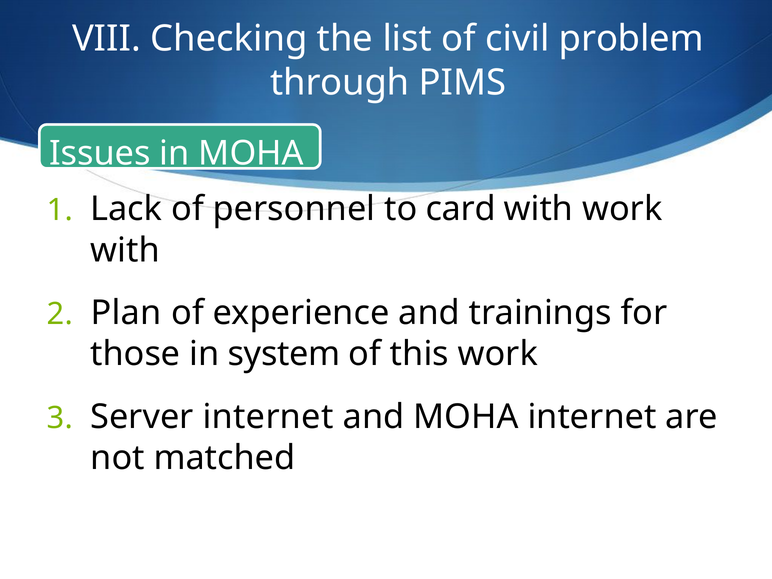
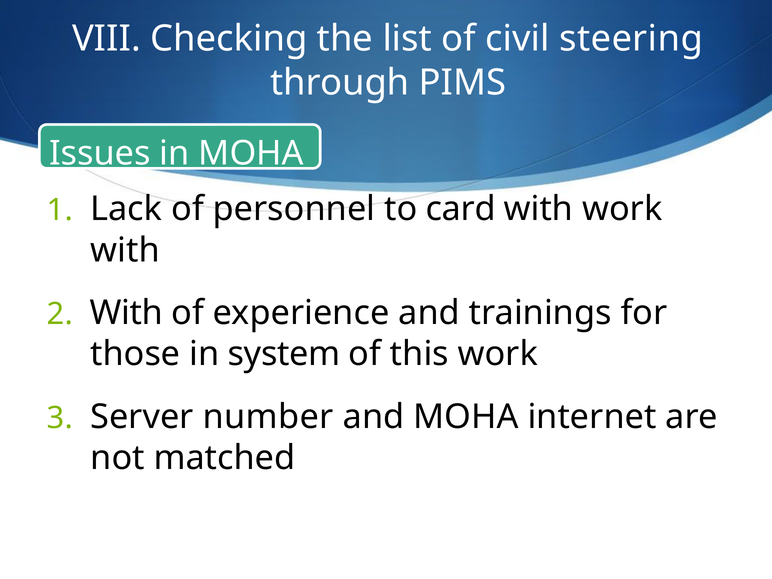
problem: problem -> steering (631, 39)
Plan: Plan -> With (126, 313)
Server internet: internet -> number (268, 417)
